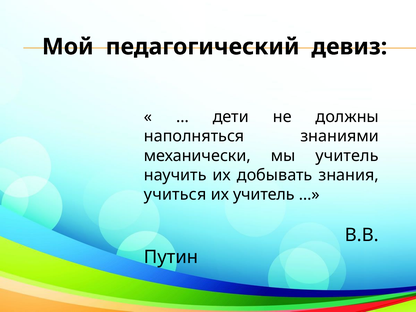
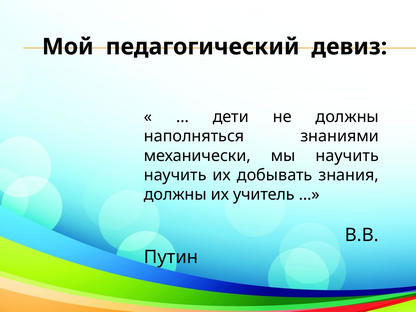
мы учитель: учитель -> научить (347, 156)
учиться: учиться -> должны (175, 195)
